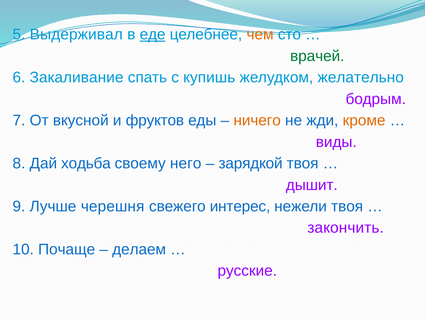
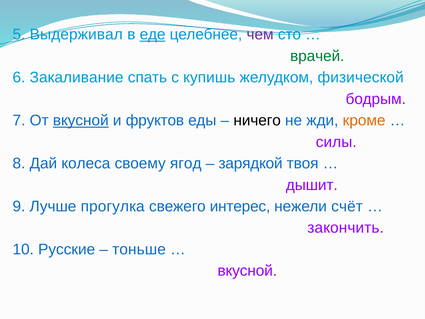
чем colour: orange -> purple (260, 35)
желательно: желательно -> физической (361, 77)
вкусной underline: none -> present (81, 120)
ничего colour: orange -> black (257, 120)
виды: виды -> силы (336, 142)
ходьба: ходьба -> колеса (86, 163)
него: него -> ягод (186, 163)
черешня: черешня -> прогулка (113, 206)
нежели твоя: твоя -> счёт (347, 206)
Почаще: Почаще -> Русские (67, 249)
делаем: делаем -> тоньше (139, 249)
русские: русские -> вкусной (247, 271)
